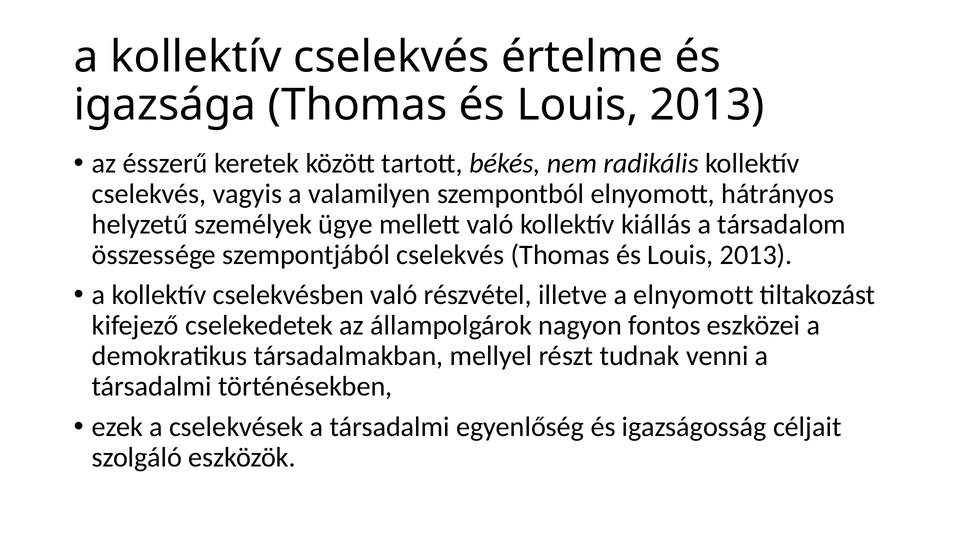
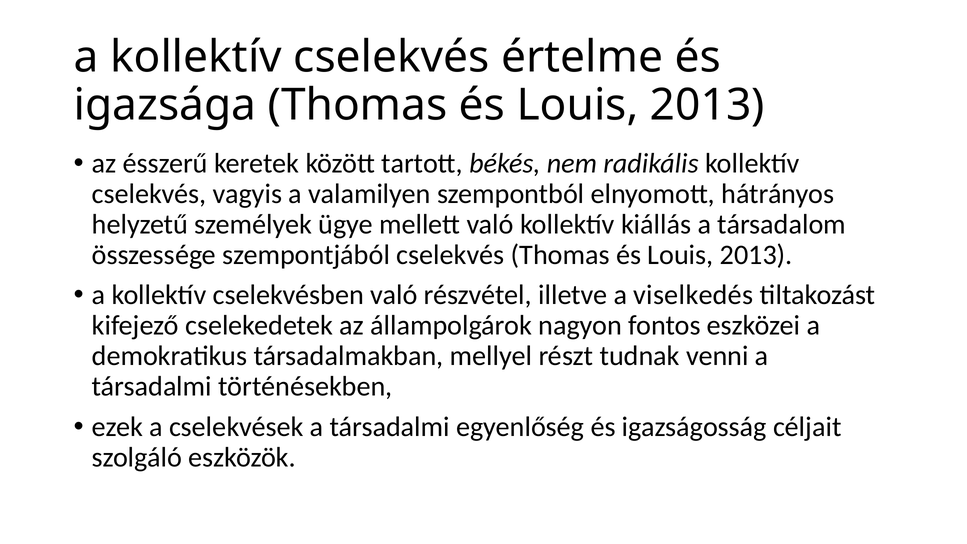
a elnyomott: elnyomott -> viselkedés (693, 295)
